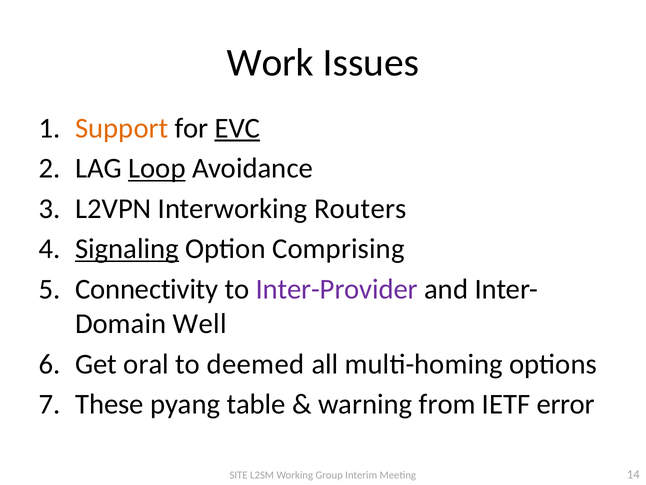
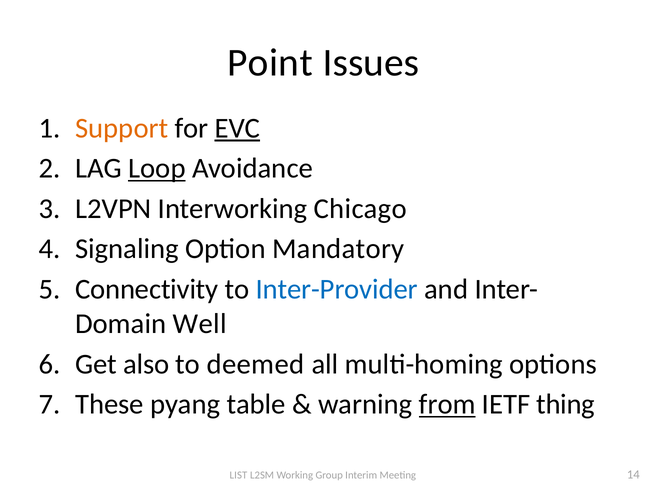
Work: Work -> Point (270, 63)
Routers: Routers -> Chicago (360, 209)
Signaling underline: present -> none (127, 249)
Comprising: Comprising -> Mandatory (338, 249)
Inter-Provider colour: purple -> blue (337, 289)
oral: oral -> also (146, 364)
from underline: none -> present (447, 404)
error: error -> thing (566, 404)
SITE: SITE -> LIST (238, 474)
